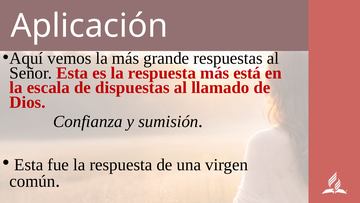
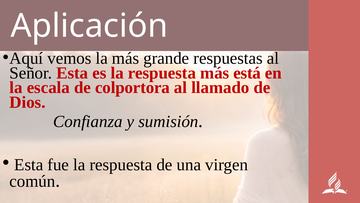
dispuestas: dispuestas -> colportora (132, 87)
